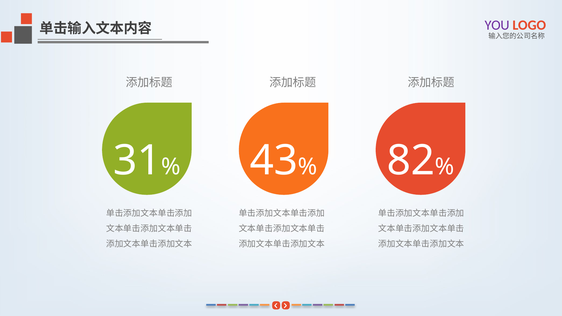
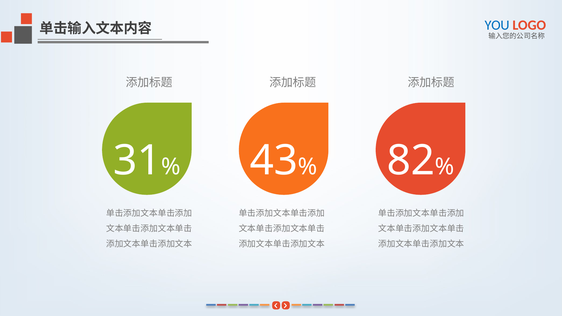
YOU colour: purple -> blue (497, 25)
